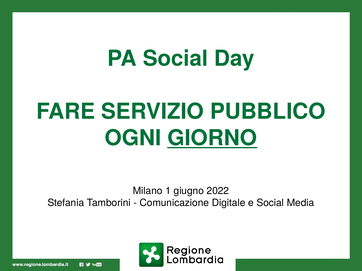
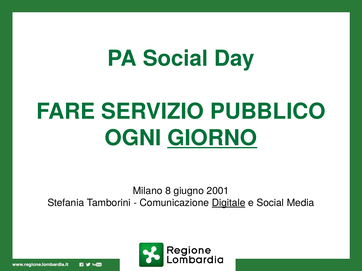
1: 1 -> 8 (168, 191)
2022: 2022 -> 2001 (218, 191)
Digitale underline: none -> present (229, 203)
